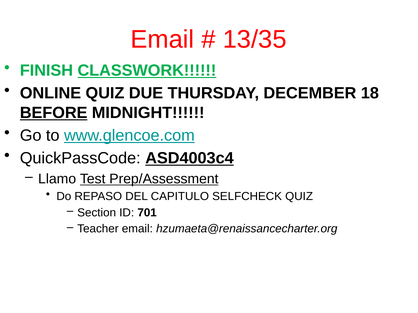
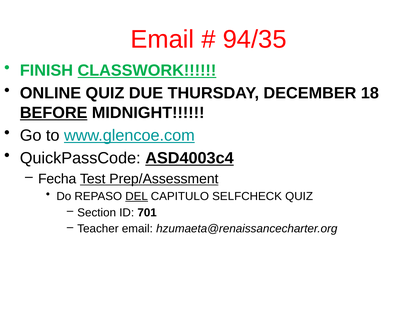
13/35: 13/35 -> 94/35 (255, 39)
Llamo: Llamo -> Fecha (57, 179)
DEL underline: none -> present (137, 197)
